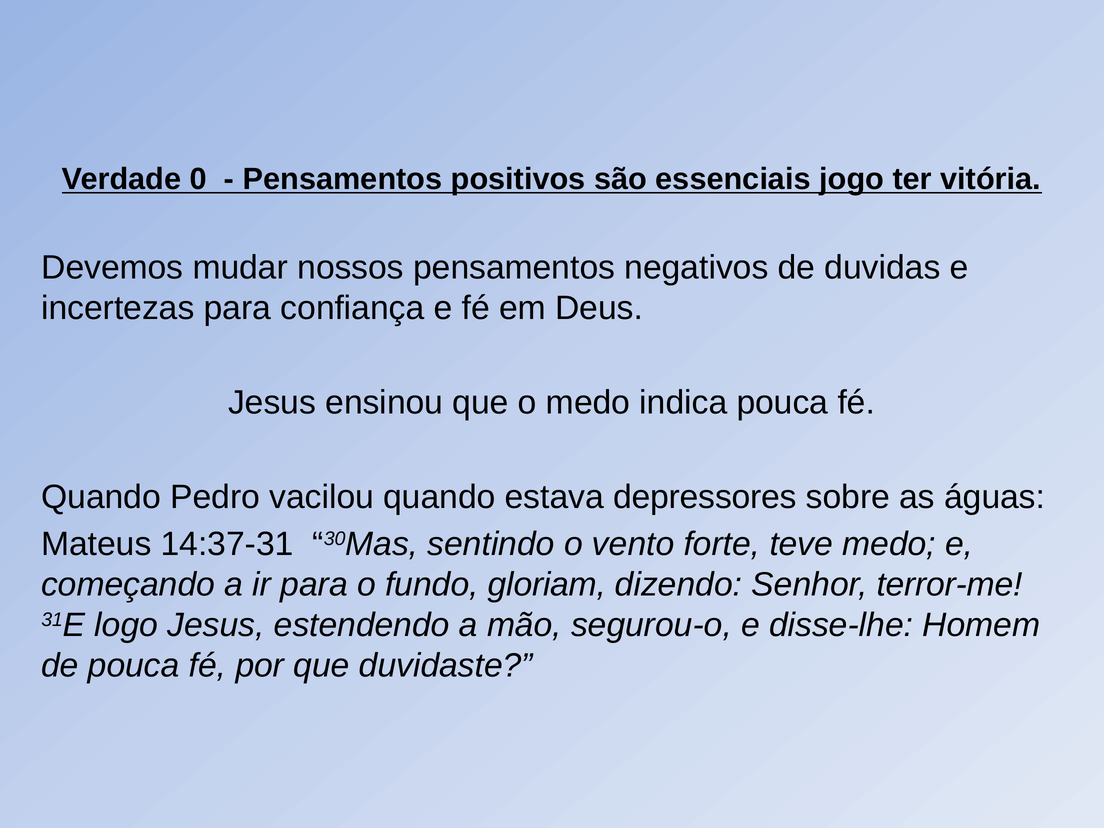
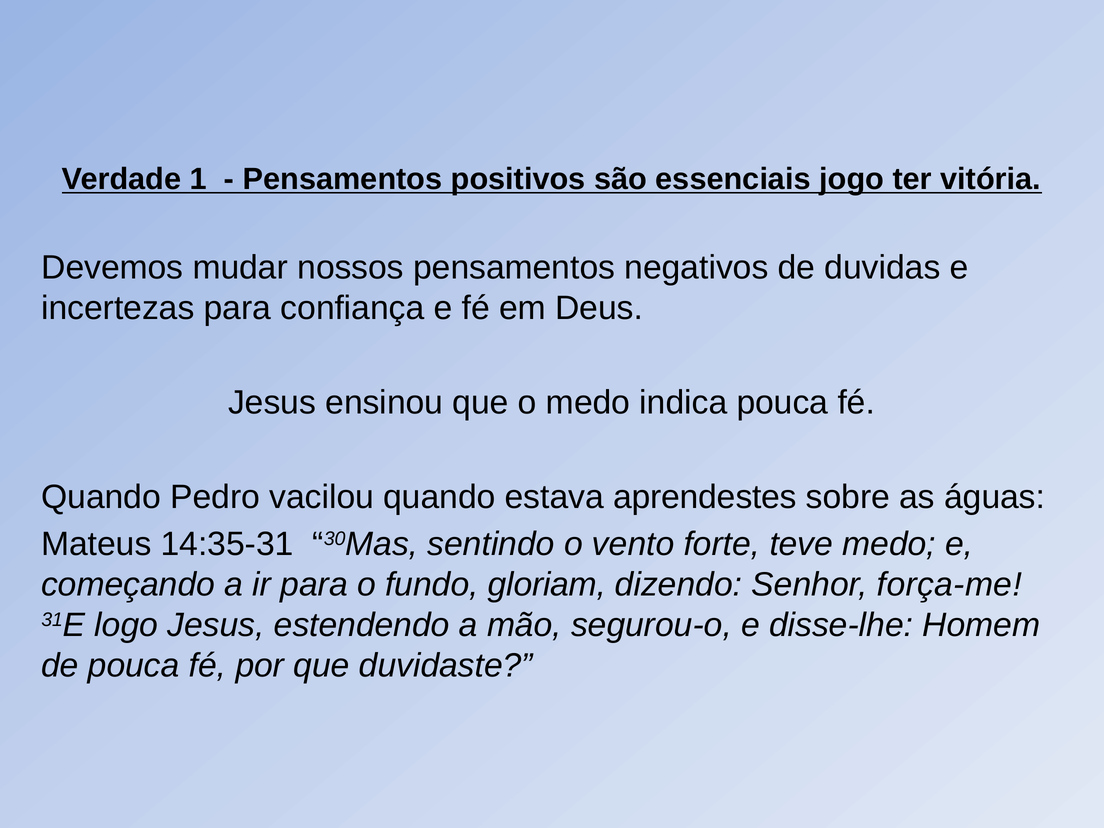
0: 0 -> 1 (198, 179)
depressores: depressores -> aprendestes (705, 497)
14:37-31: 14:37-31 -> 14:35-31 (227, 544)
terror-me: terror-me -> força-me (949, 585)
